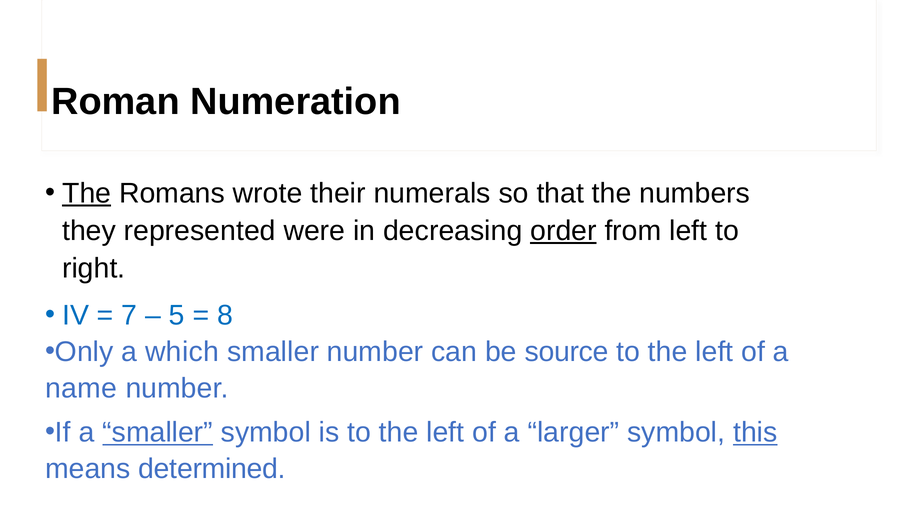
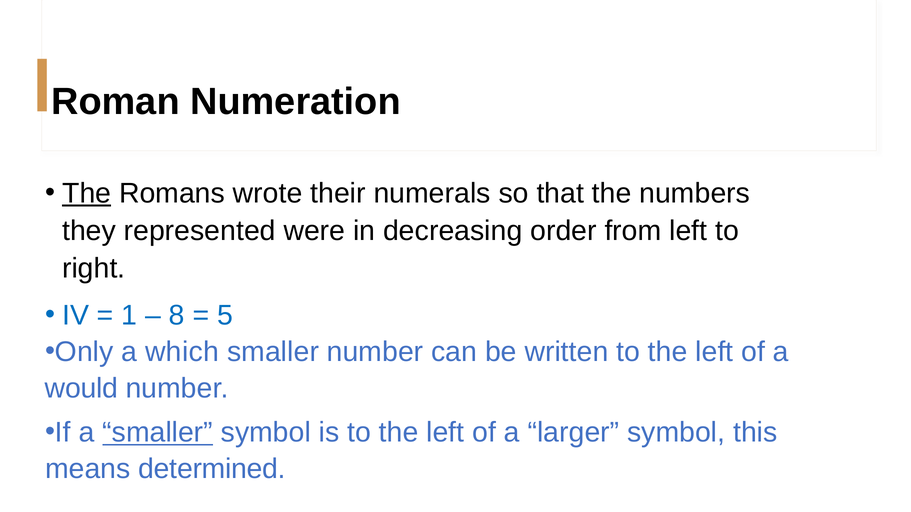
order underline: present -> none (563, 231)
7: 7 -> 1 (129, 316)
5: 5 -> 8 (177, 316)
8: 8 -> 5 (225, 316)
source: source -> written (566, 352)
name: name -> would (82, 389)
this underline: present -> none (755, 433)
